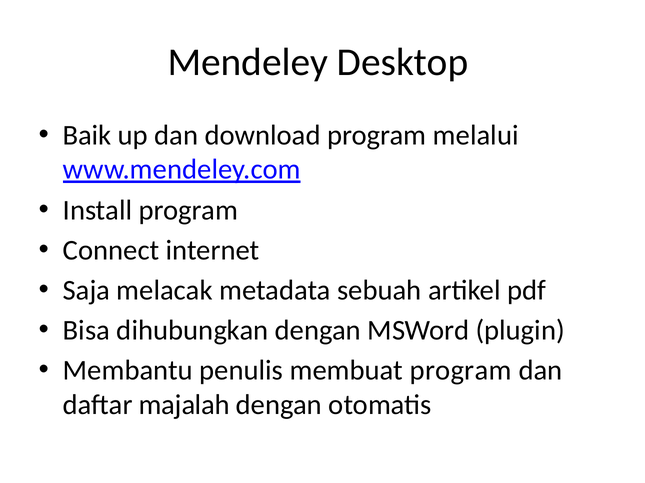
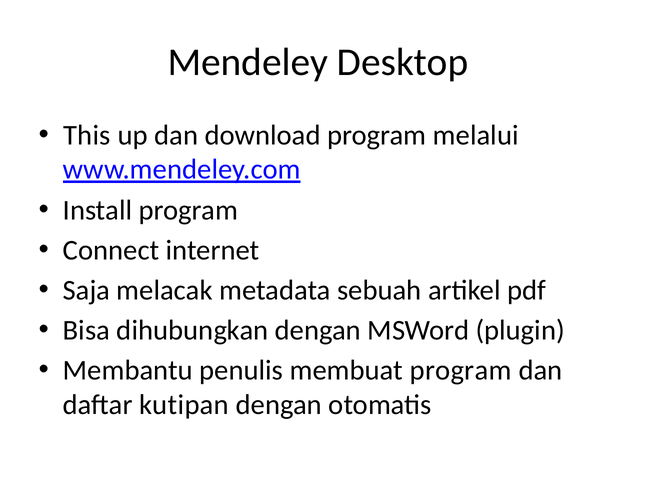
Baik: Baik -> This (87, 135)
majalah: majalah -> kutipan (184, 405)
